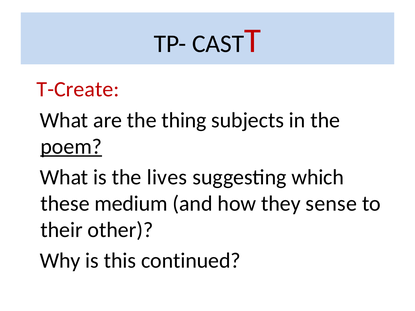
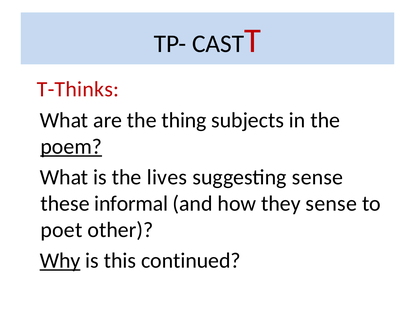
T-Create: T-Create -> T-Thinks (78, 89)
suggesting which: which -> sense (318, 177)
medium: medium -> informal (131, 204)
their: their -> poet (61, 230)
Why underline: none -> present (60, 261)
